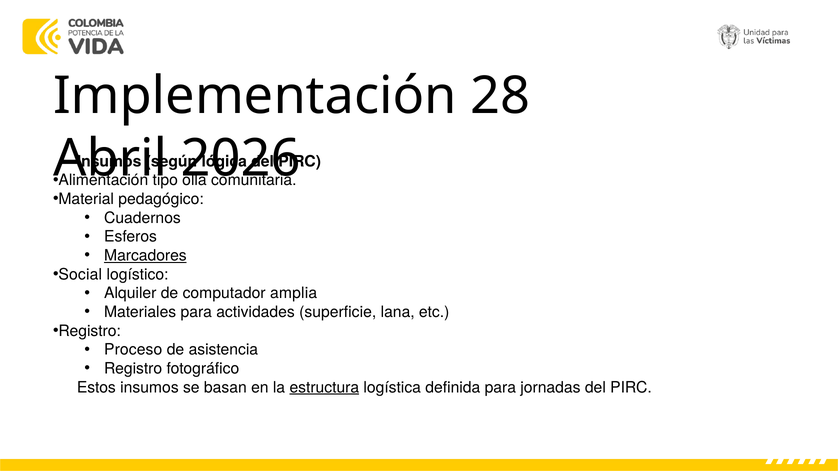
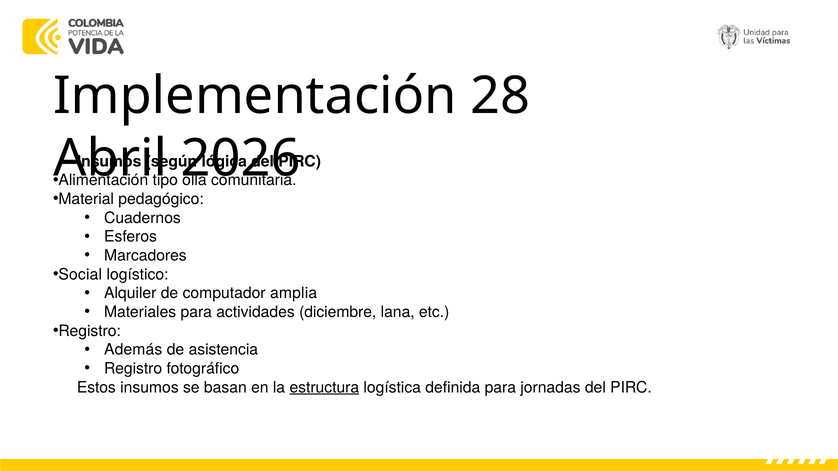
Marcadores underline: present -> none (145, 256)
superficie: superficie -> diciembre (338, 312)
Proceso: Proceso -> Además (133, 350)
